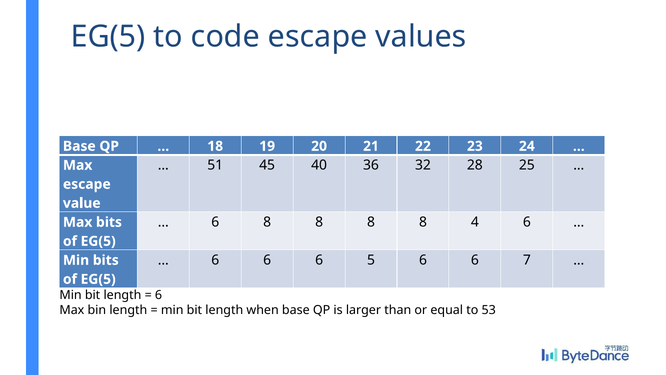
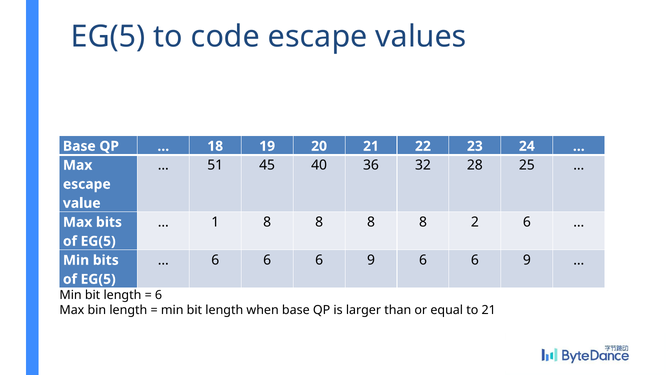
6: 6 -> 1 (215, 222)
4: 4 -> 2 (475, 222)
6 6 6 5: 5 -> 9 (371, 260)
7: 7 -> 9 (527, 260)
to 53: 53 -> 21 (489, 310)
